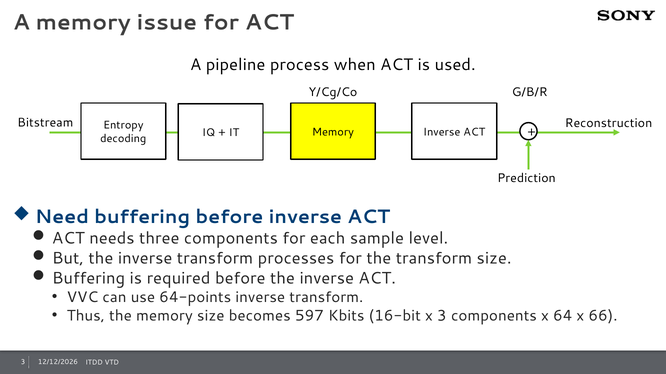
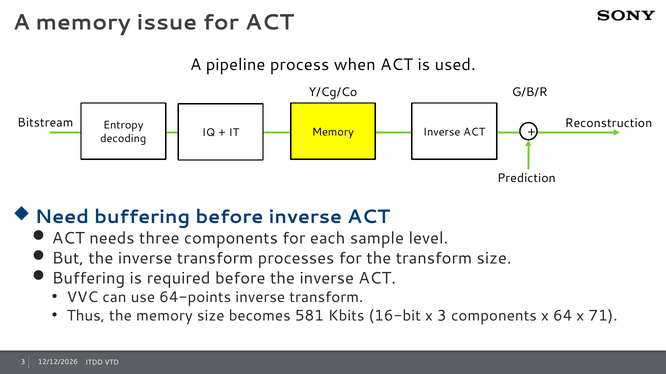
597: 597 -> 581 (309, 316)
66: 66 -> 71 (603, 316)
